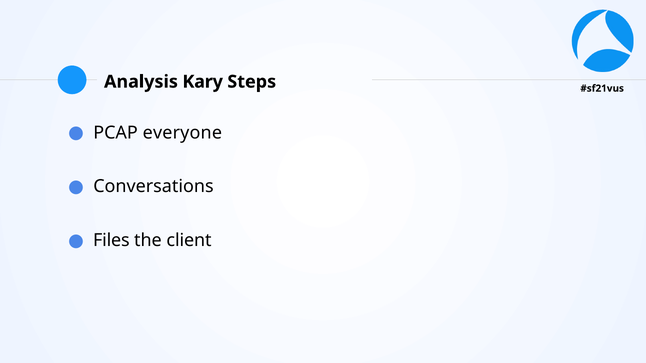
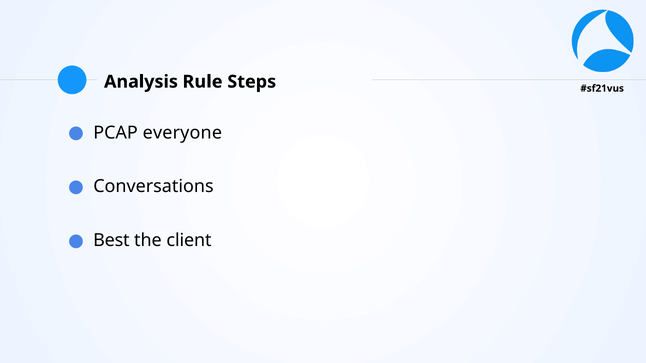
Kary: Kary -> Rule (203, 82)
Files: Files -> Best (111, 241)
